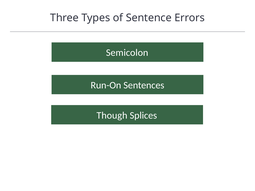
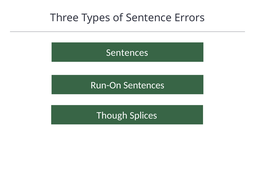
Semicolon: Semicolon -> Sentences (127, 53)
